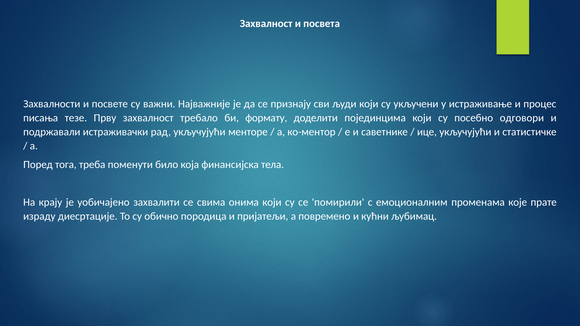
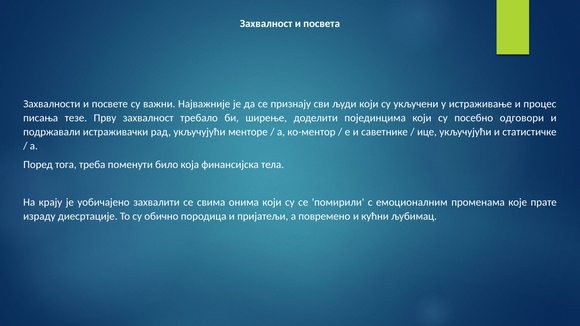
формату: формату -> ширење (266, 118)
